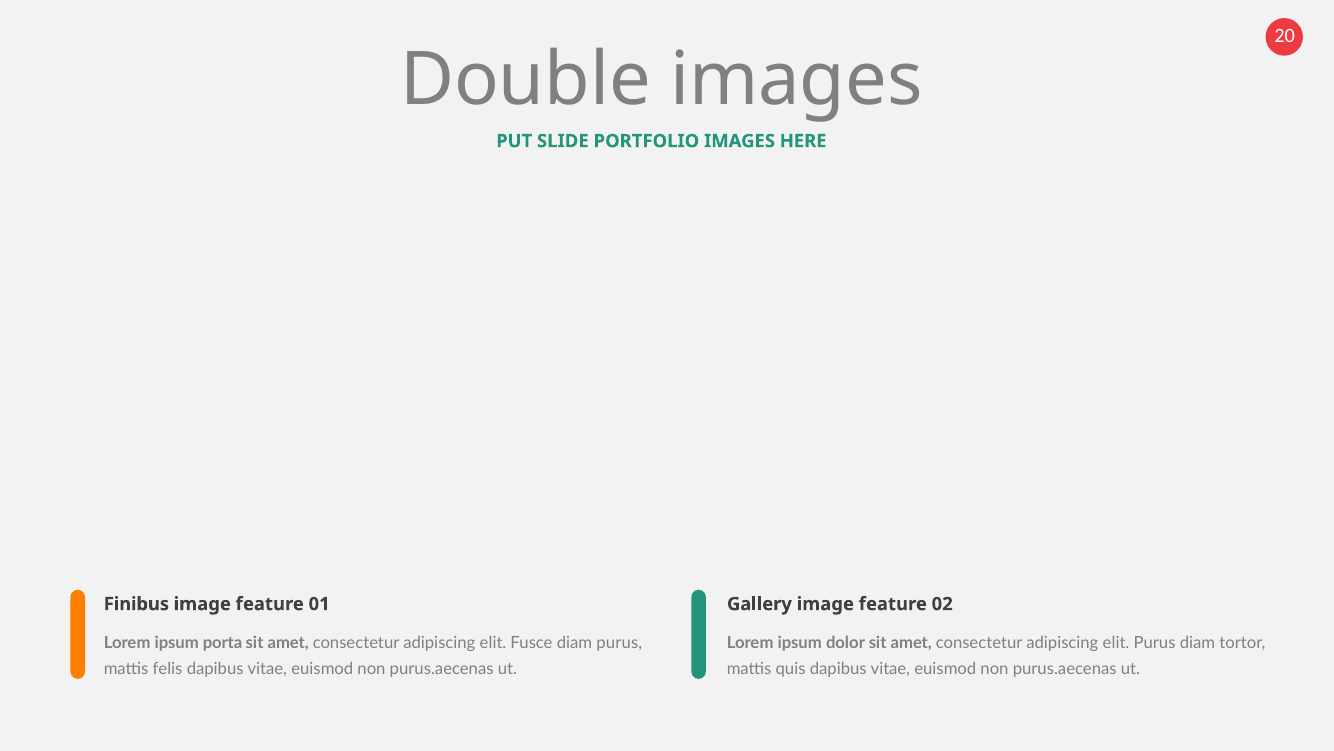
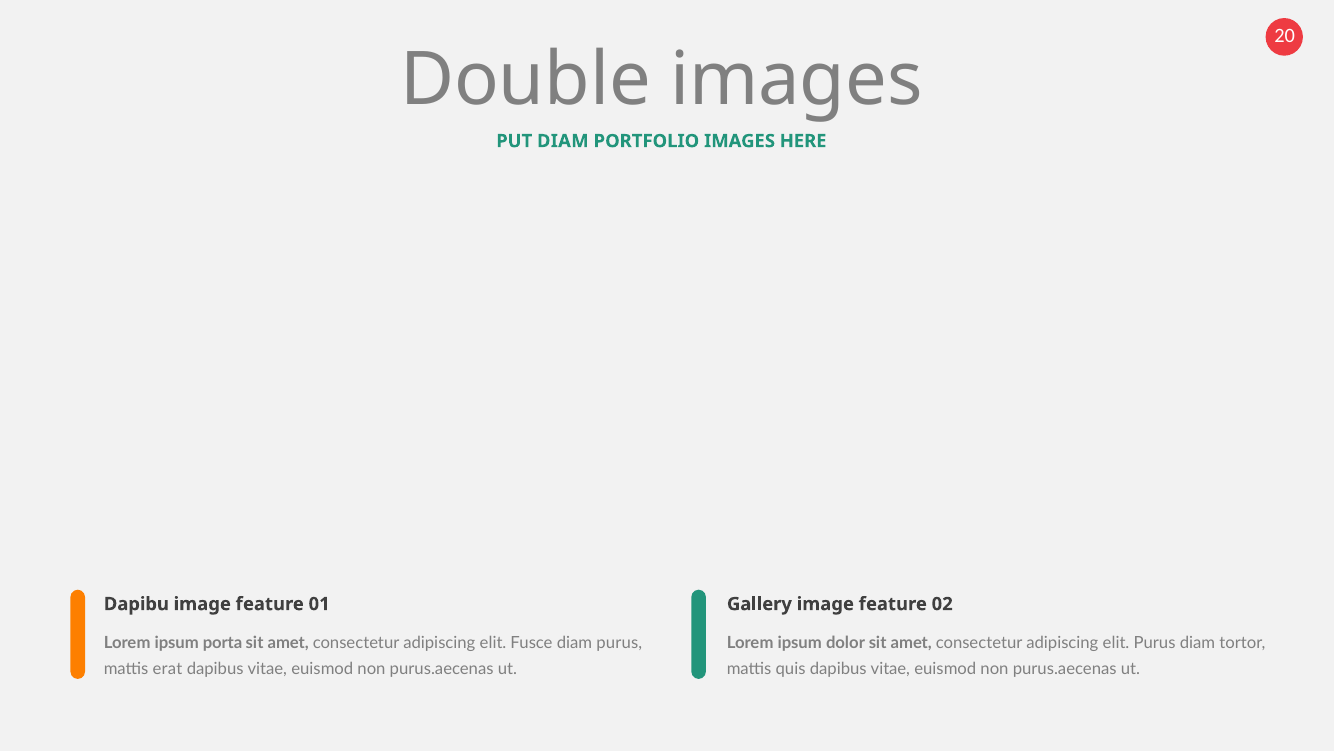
PUT SLIDE: SLIDE -> DIAM (563, 141)
Finibus: Finibus -> Dapibu (136, 604)
felis: felis -> erat (167, 668)
